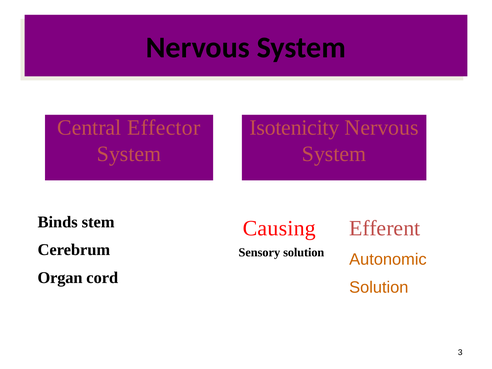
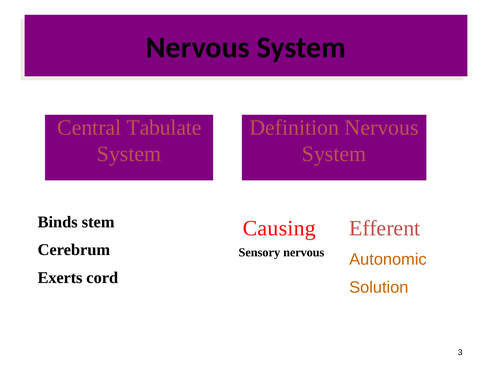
Effector: Effector -> Tabulate (164, 128)
Isotenicity: Isotenicity -> Definition (294, 128)
Sensory solution: solution -> nervous (304, 253)
Organ: Organ -> Exerts (60, 278)
